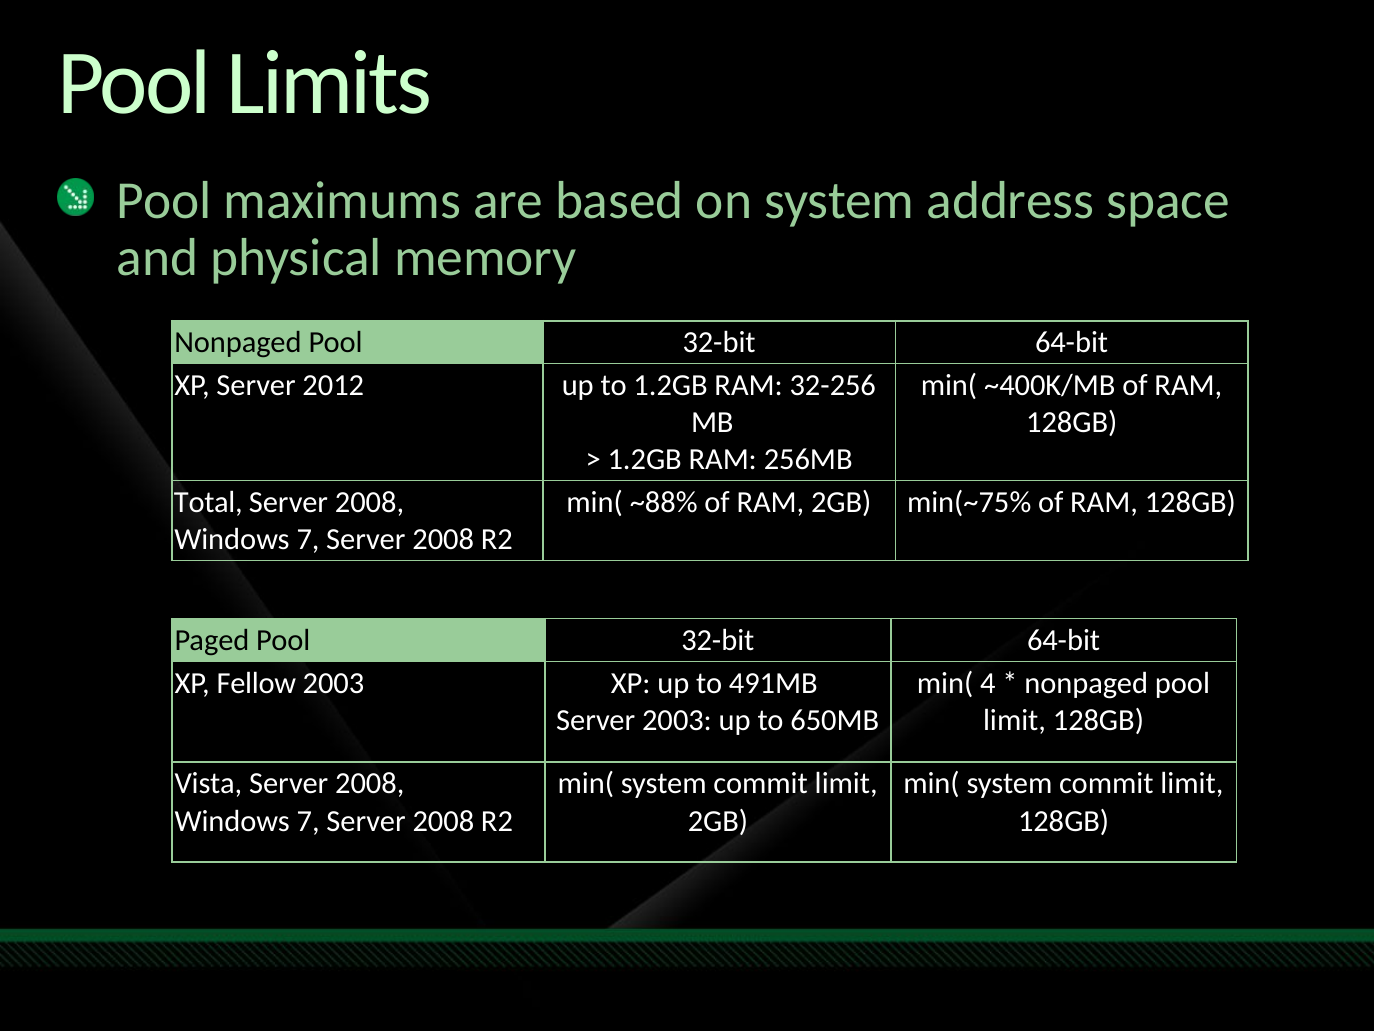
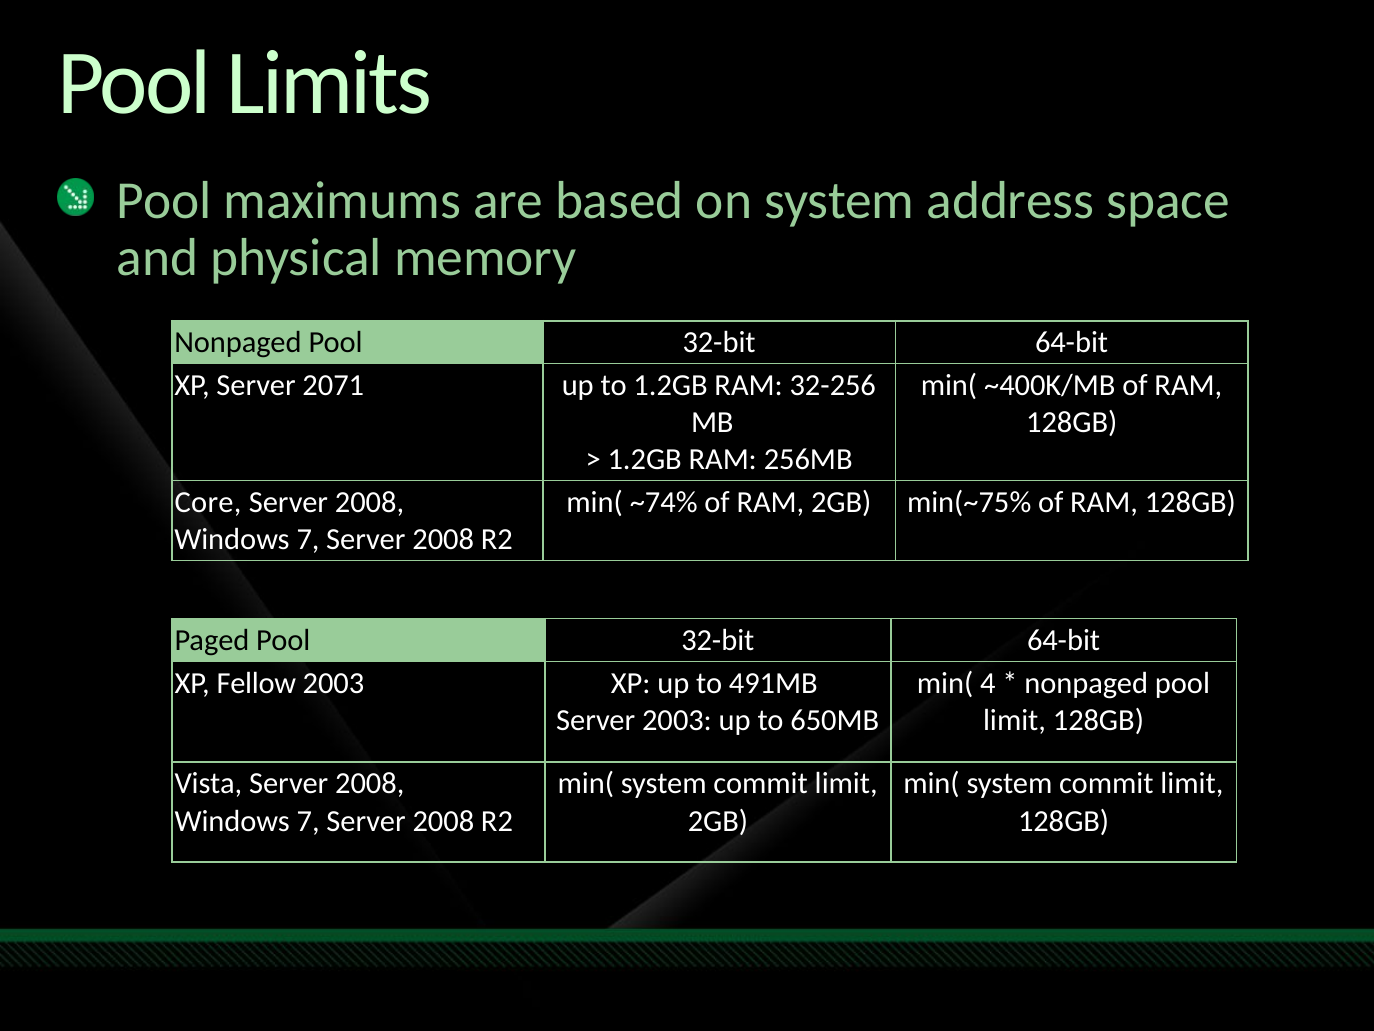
2012: 2012 -> 2071 (333, 385)
Total: Total -> Core (208, 502)
~88%: ~88% -> ~74% (664, 502)
